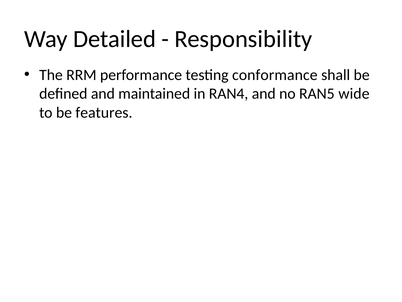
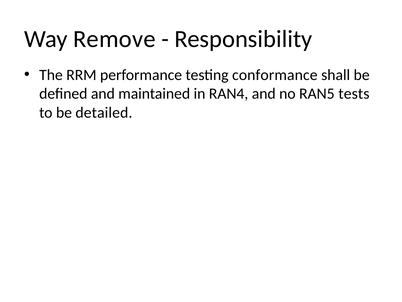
Detailed: Detailed -> Remove (114, 39)
wide: wide -> tests (354, 94)
features: features -> detailed (104, 112)
